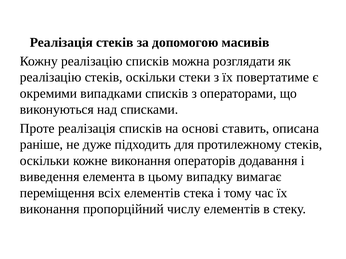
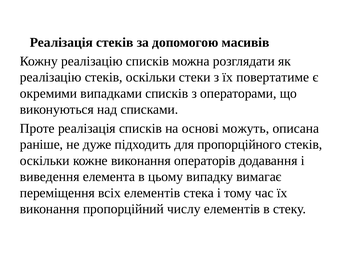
ставить: ставить -> можуть (246, 129)
протилежному: протилежному -> пропорційного (239, 145)
